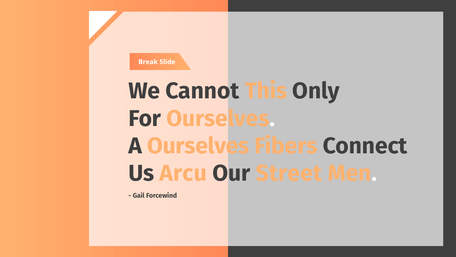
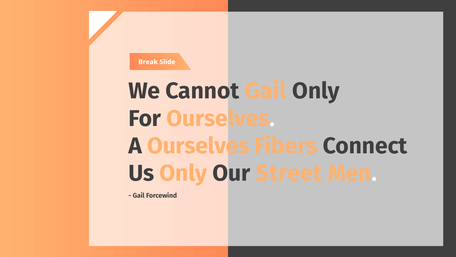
Cannot This: This -> Gail (266, 91)
Us Arcu: Arcu -> Only (183, 173)
